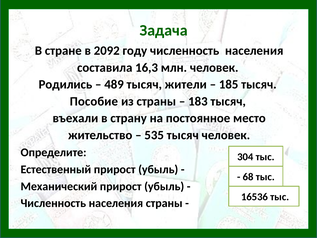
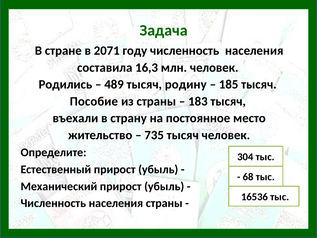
2092: 2092 -> 2071 (107, 51)
жители: жители -> родину (186, 84)
535: 535 -> 735 (154, 135)
